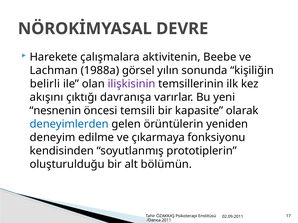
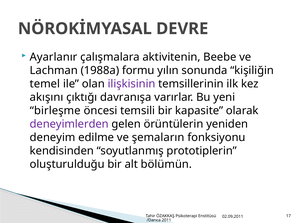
Harekete: Harekete -> Ayarlanır (54, 57)
görsel: görsel -> formu (138, 71)
belirli: belirli -> temel (45, 84)
nesnenin: nesnenin -> birleşme (55, 111)
deneyimlerden colour: blue -> purple (69, 124)
çıkarmaya: çıkarmaya -> şemaların (158, 138)
